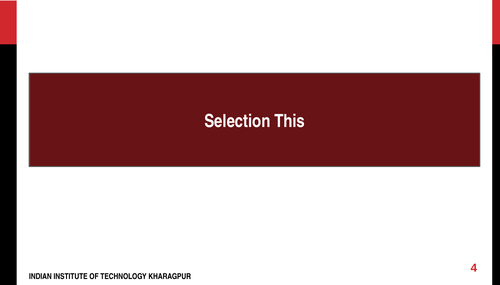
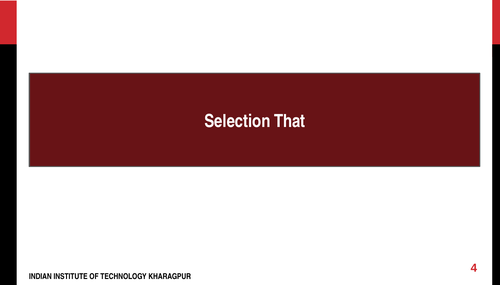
This: This -> That (290, 121)
